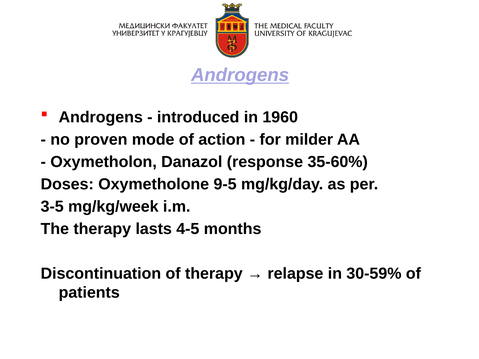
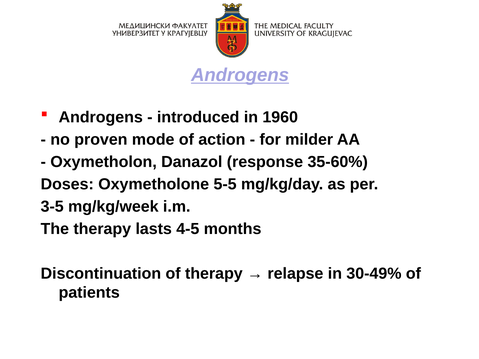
9-5: 9-5 -> 5-5 (225, 184)
30-59%: 30-59% -> 30-49% (374, 274)
